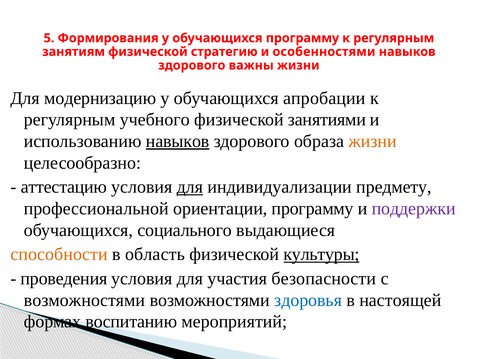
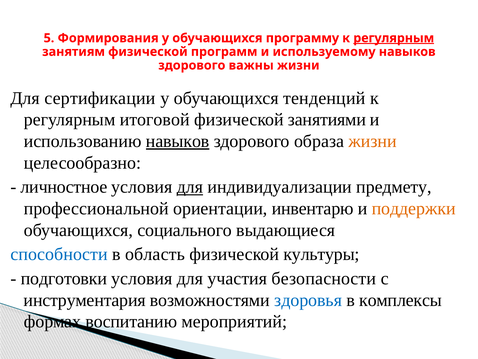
регулярным underline: none -> present (394, 38)
стратегию: стратегию -> программ (224, 52)
особенностями: особенностями -> используемому (324, 52)
модернизацию: модернизацию -> сертификации (100, 98)
апробации: апробации -> тенденций (324, 98)
учебного: учебного -> итоговой (155, 120)
аттестацию: аттестацию -> личностное (64, 187)
ориентации программу: программу -> инвентарю (313, 208)
поддержки colour: purple -> orange (414, 208)
способности colour: orange -> blue (59, 254)
культуры underline: present -> none (321, 254)
проведения: проведения -> подготовки (64, 278)
возможностями: возможностями -> инструментария (85, 300)
настоящей: настоящей -> комплексы (401, 300)
